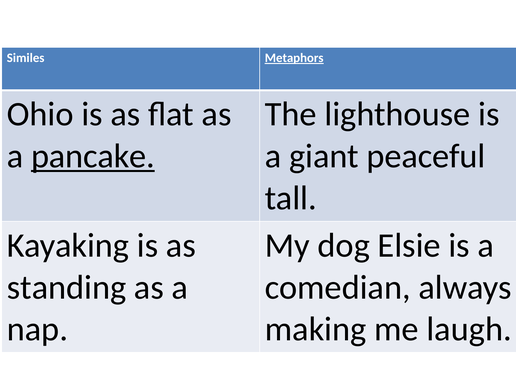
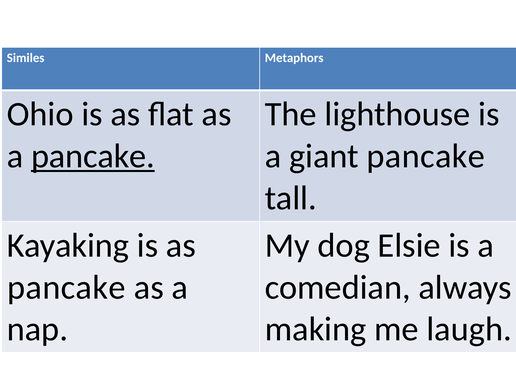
Metaphors underline: present -> none (294, 58)
giant peaceful: peaceful -> pancake (426, 156)
standing: standing -> pancake (66, 287)
